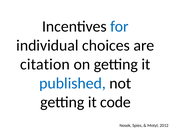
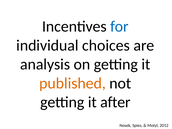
citation: citation -> analysis (45, 64)
published colour: blue -> orange (73, 83)
code: code -> after (115, 102)
